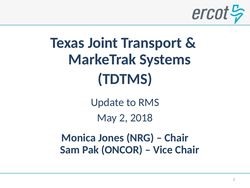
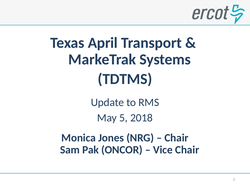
Joint: Joint -> April (103, 43)
2: 2 -> 5 (124, 118)
